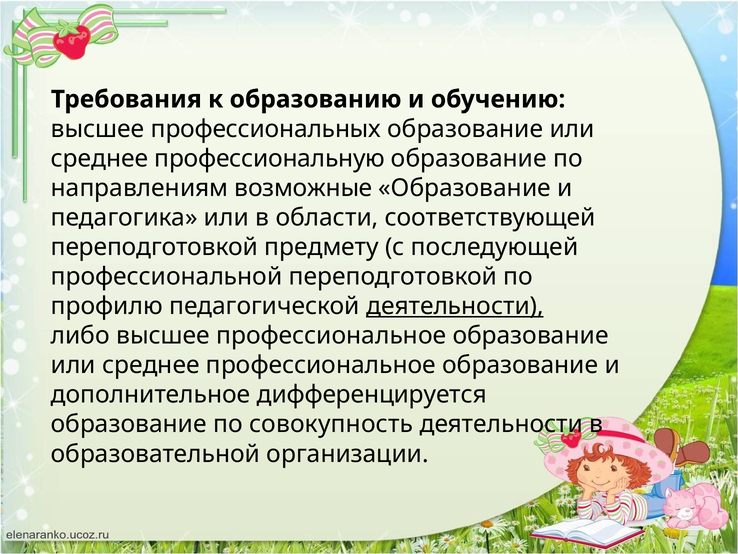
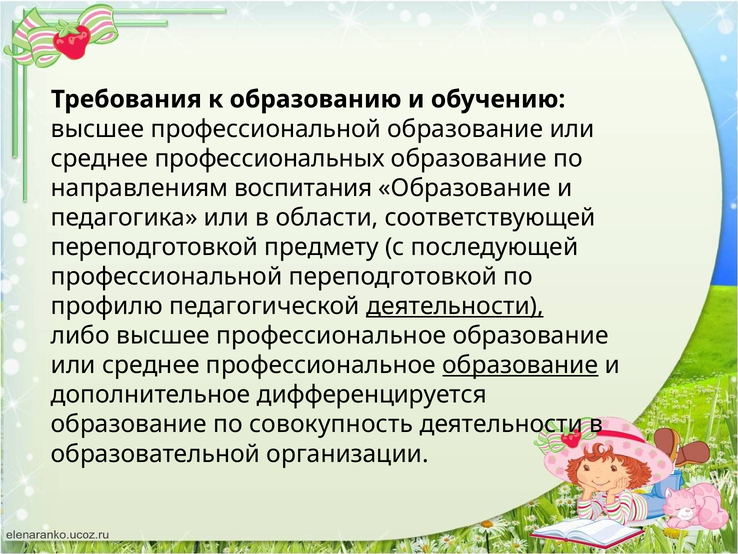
высшее профессиональных: профессиональных -> профессиональной (266, 129)
профессиональную: профессиональную -> профессиональных (270, 158)
возможные: возможные -> воспитания (303, 188)
образование underline: none -> present (520, 365)
